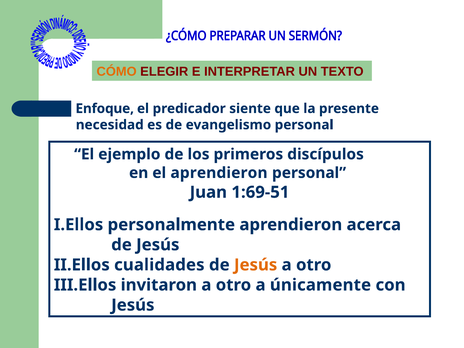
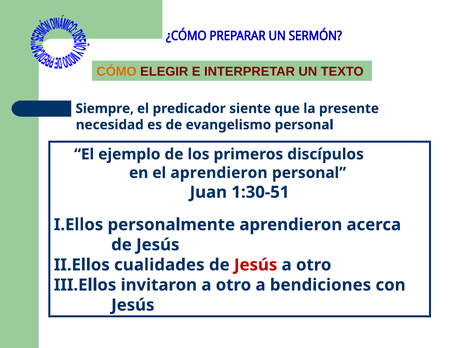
Enfoque: Enfoque -> Siempre (105, 109)
1:69-51: 1:69-51 -> 1:30-51 (260, 192)
Jesús colour: orange -> red (256, 265)
únicamente: únicamente -> bendiciones (320, 285)
